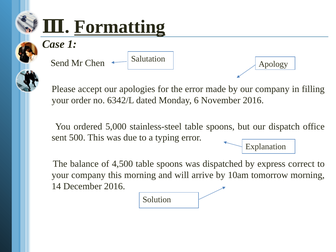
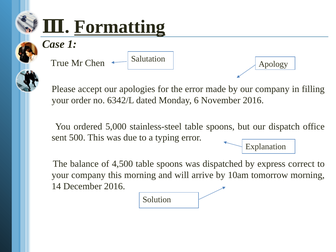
Send: Send -> True (60, 63)
